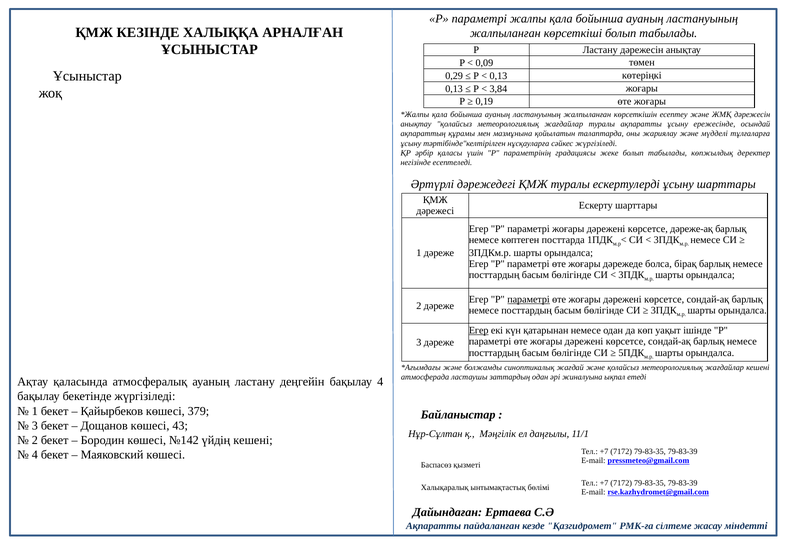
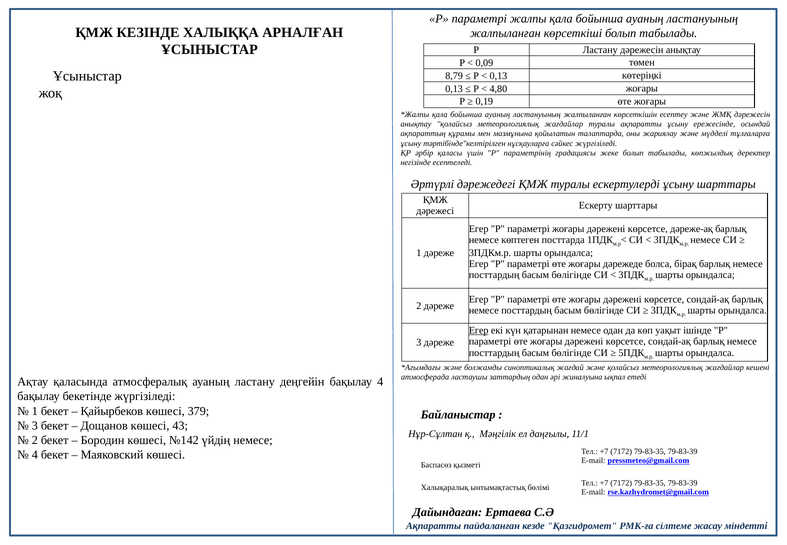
0,29: 0,29 -> 8,79 (454, 76)
3,84: 3,84 -> 4,80 (498, 89)
параметрі underline: present -> none (529, 299)
үйдің кешені: кешені -> немесе (253, 440)
